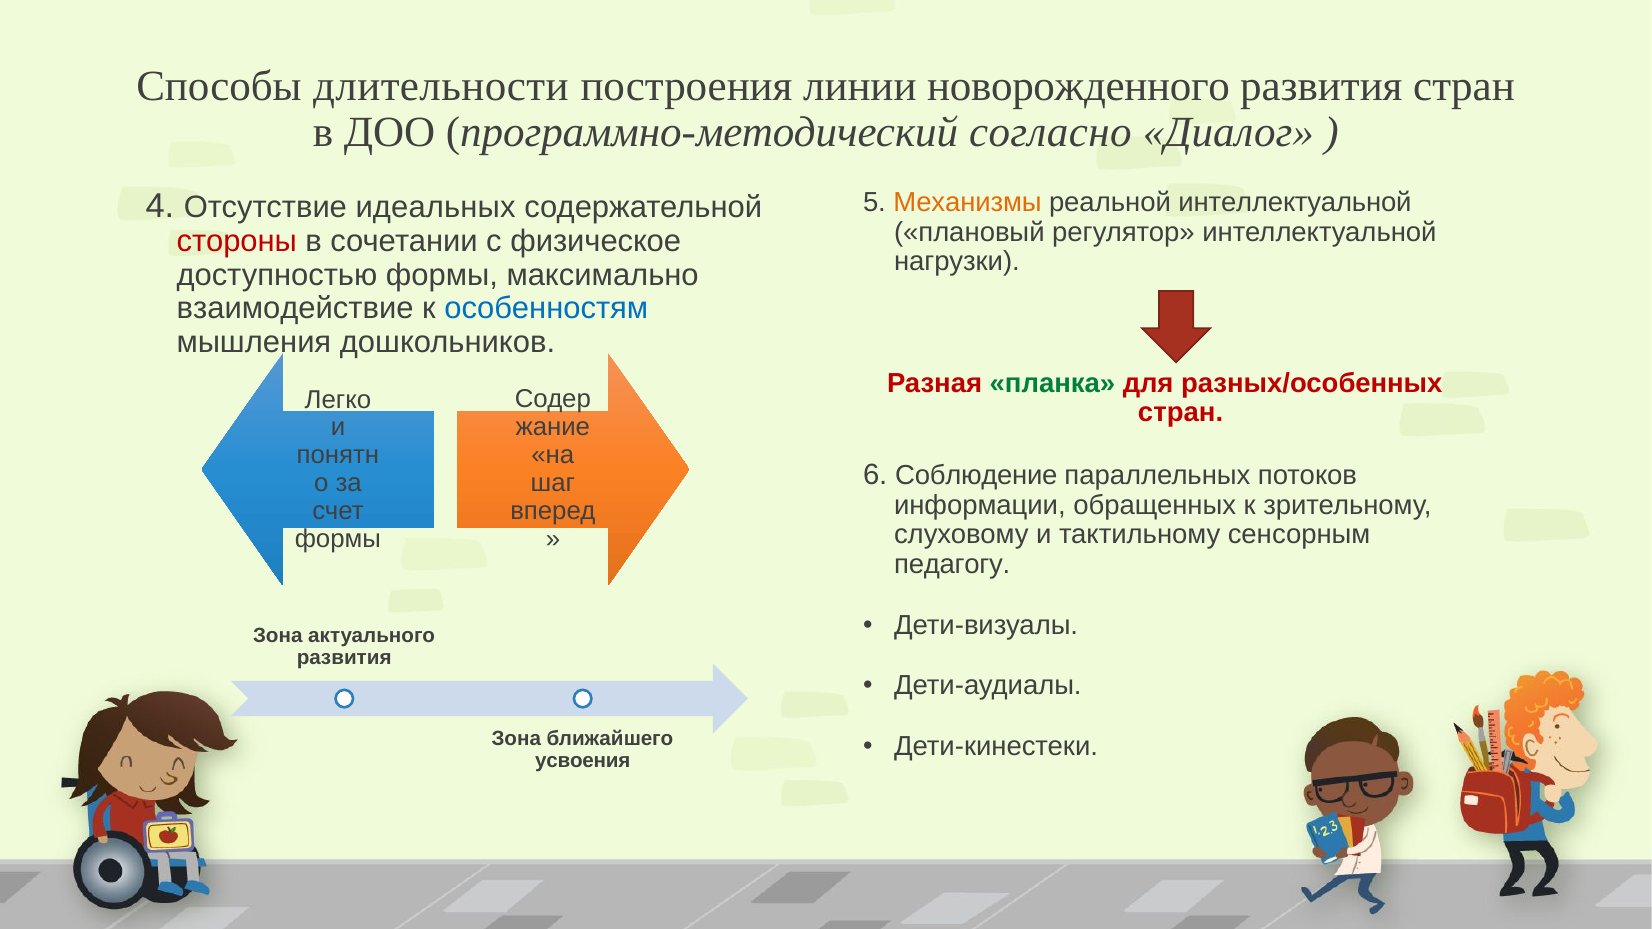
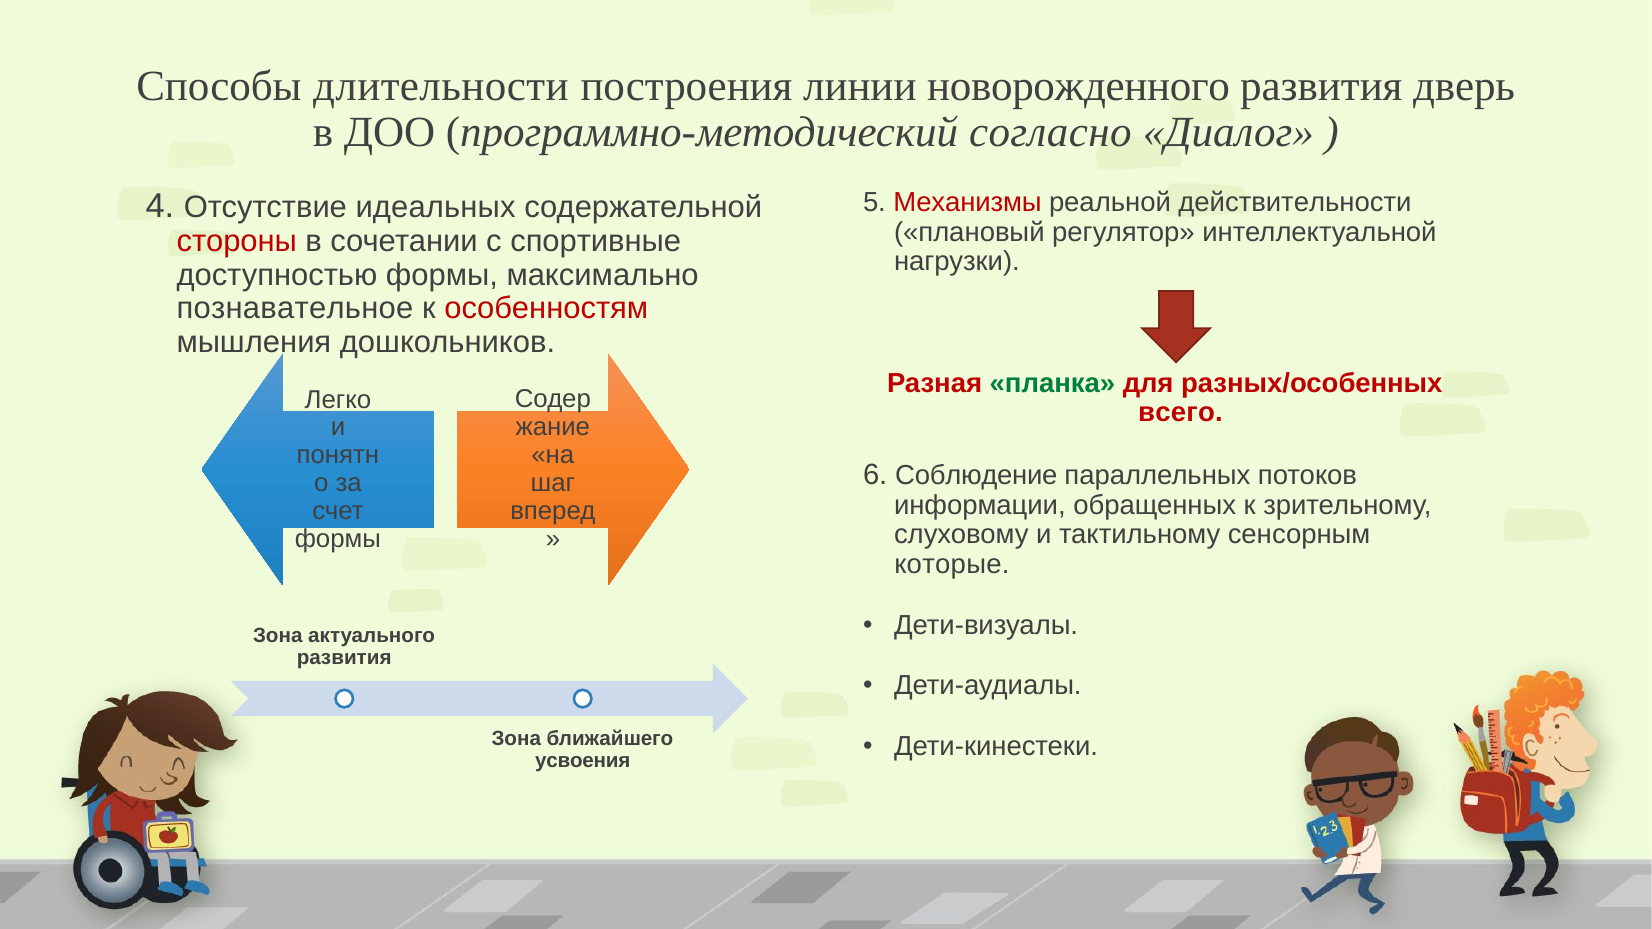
развития стран: стран -> дверь (1464, 86)
Механизмы colour: orange -> red (968, 203)
реальной интеллектуальной: интеллектуальной -> действительности (1295, 203)
физическое: физическое -> спортивные (596, 242)
взаимодействие: взаимодействие -> познавательное (295, 309)
особенностям colour: blue -> red (546, 309)
стран: стран -> всего (1180, 413)
педагогу: педагогу -> которые (952, 565)
